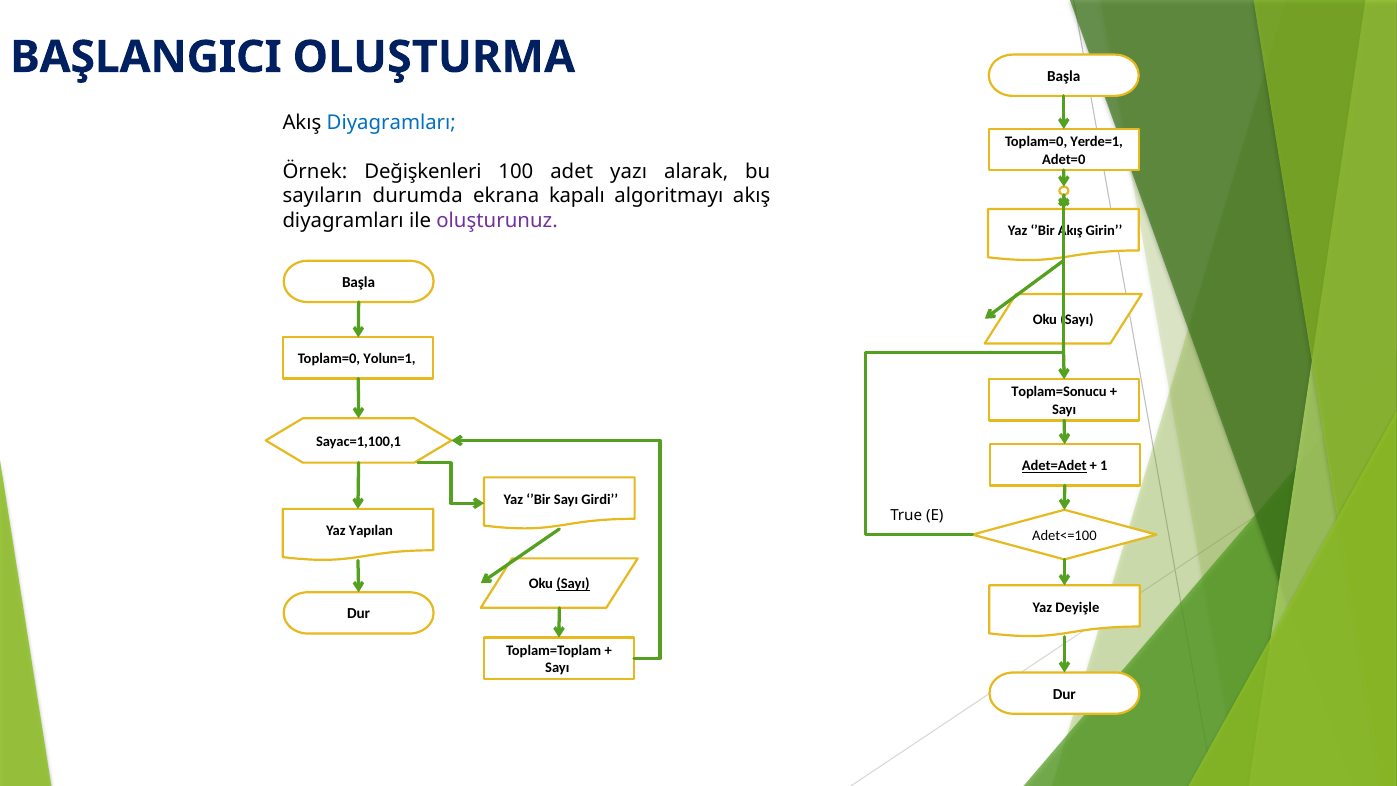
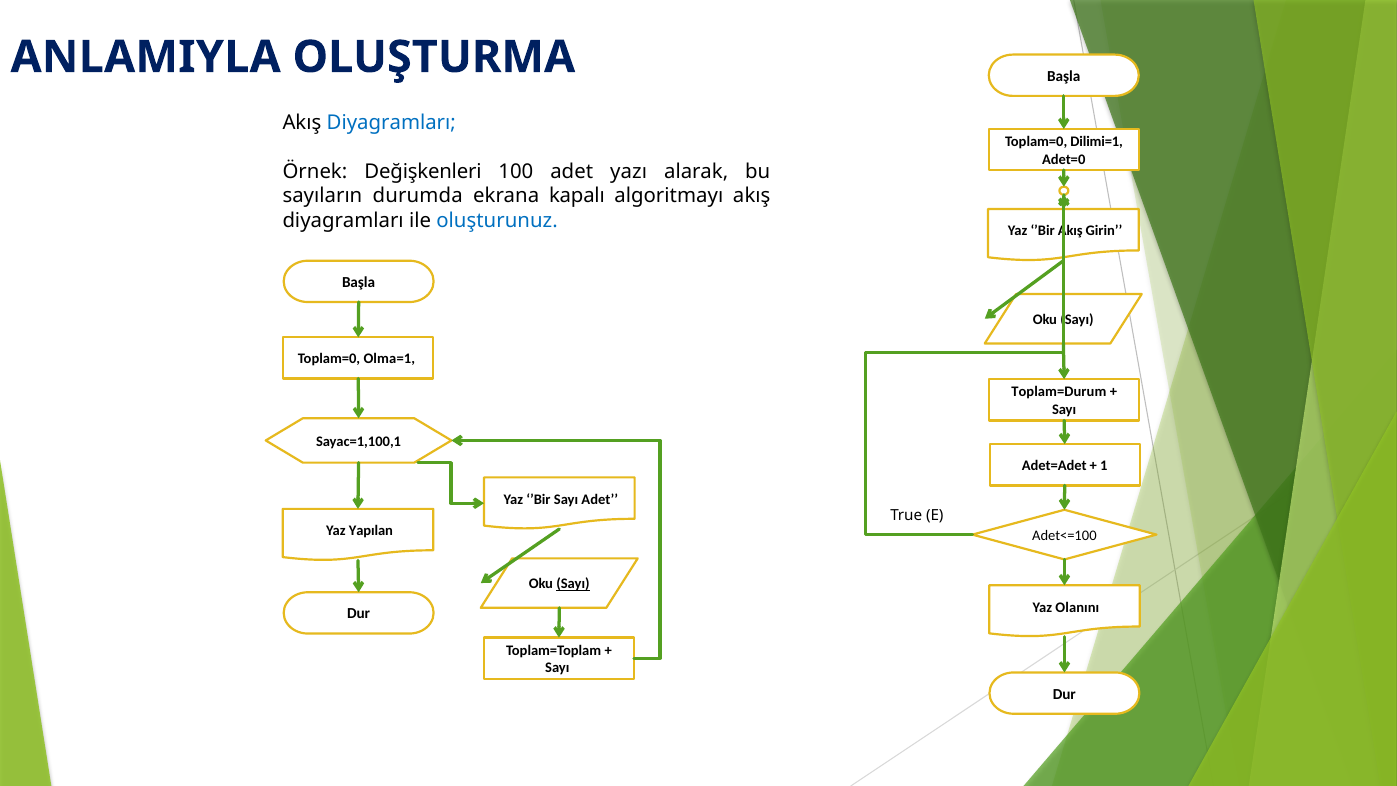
BAŞLANGICI: BAŞLANGICI -> ANLAMIYLA (146, 57)
Yerde=1: Yerde=1 -> Dilimi=1 (1097, 142)
oluşturunuz colour: purple -> blue (497, 221)
Yolun=1: Yolun=1 -> Olma=1 (389, 359)
Toplam=Sonucu: Toplam=Sonucu -> Toplam=Durum (1059, 392)
Adet=Adet underline: present -> none (1054, 466)
Sayı Girdi: Girdi -> Adet (600, 499)
Deyişle: Deyişle -> Olanını (1077, 607)
